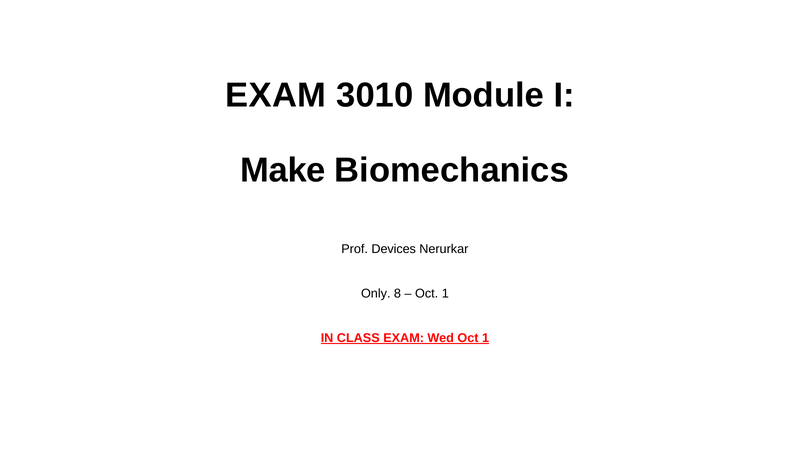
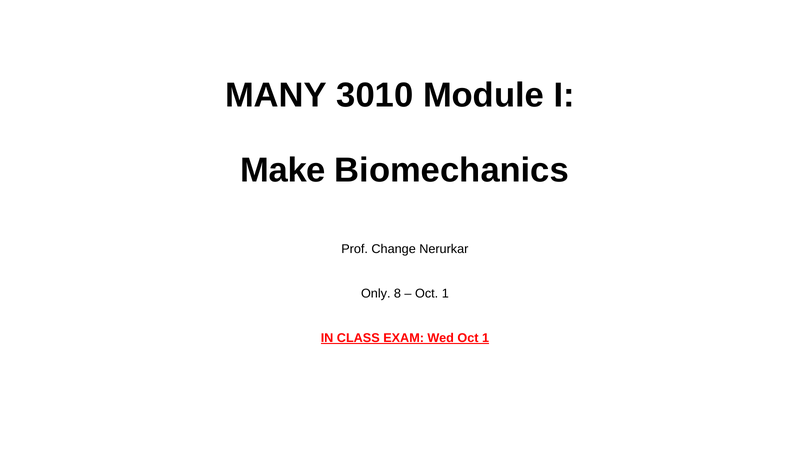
EXAM: EXAM -> MANY (276, 95)
Devices: Devices -> Change (394, 249)
